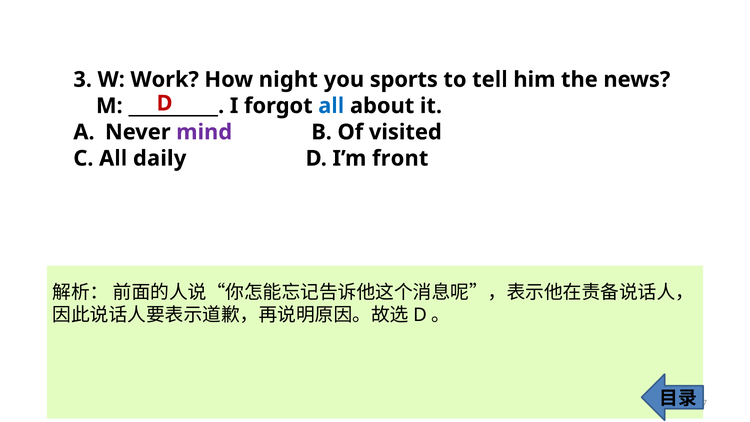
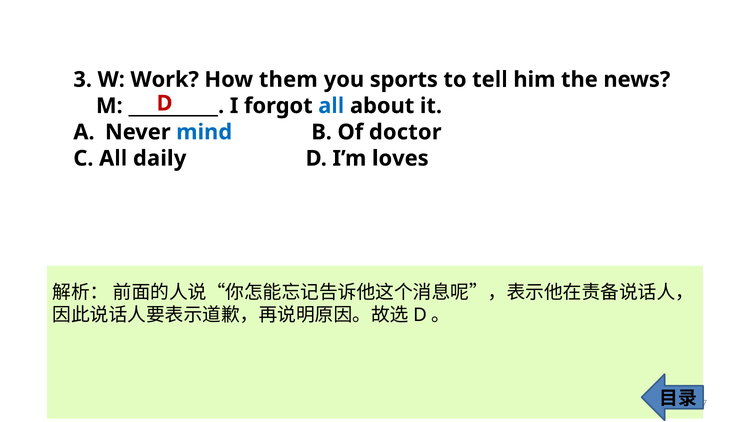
night: night -> them (288, 80)
mind colour: purple -> blue (204, 132)
visited: visited -> doctor (405, 132)
front: front -> loves (400, 158)
